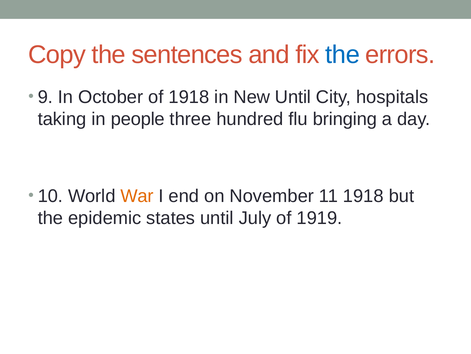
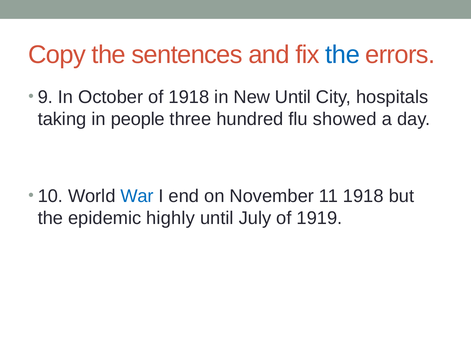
bringing: bringing -> showed (345, 119)
War colour: orange -> blue (137, 196)
states: states -> highly (171, 218)
